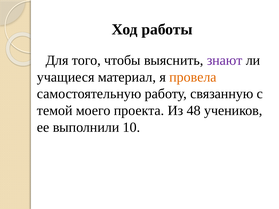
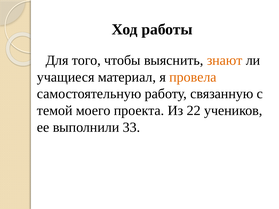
знают colour: purple -> orange (225, 60)
48: 48 -> 22 (194, 111)
10: 10 -> 33 (131, 127)
